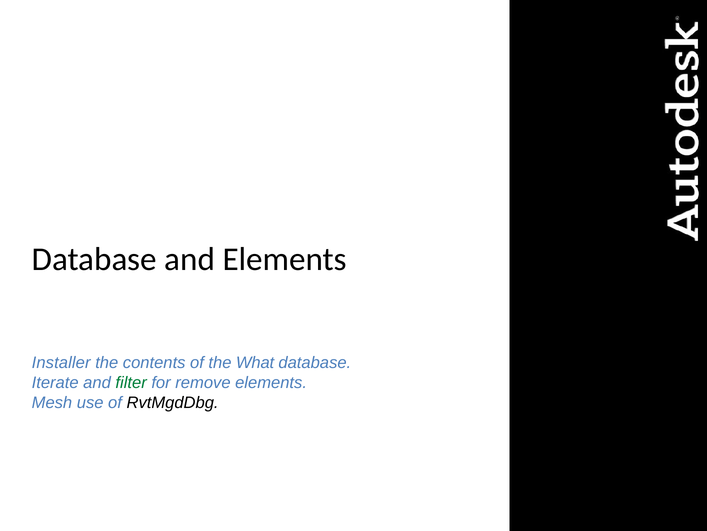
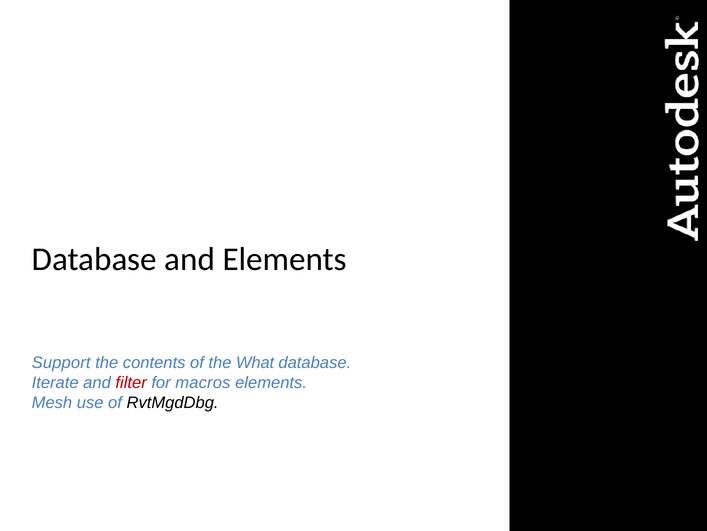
Installer: Installer -> Support (61, 362)
filter colour: green -> red (131, 382)
remove: remove -> macros (203, 382)
